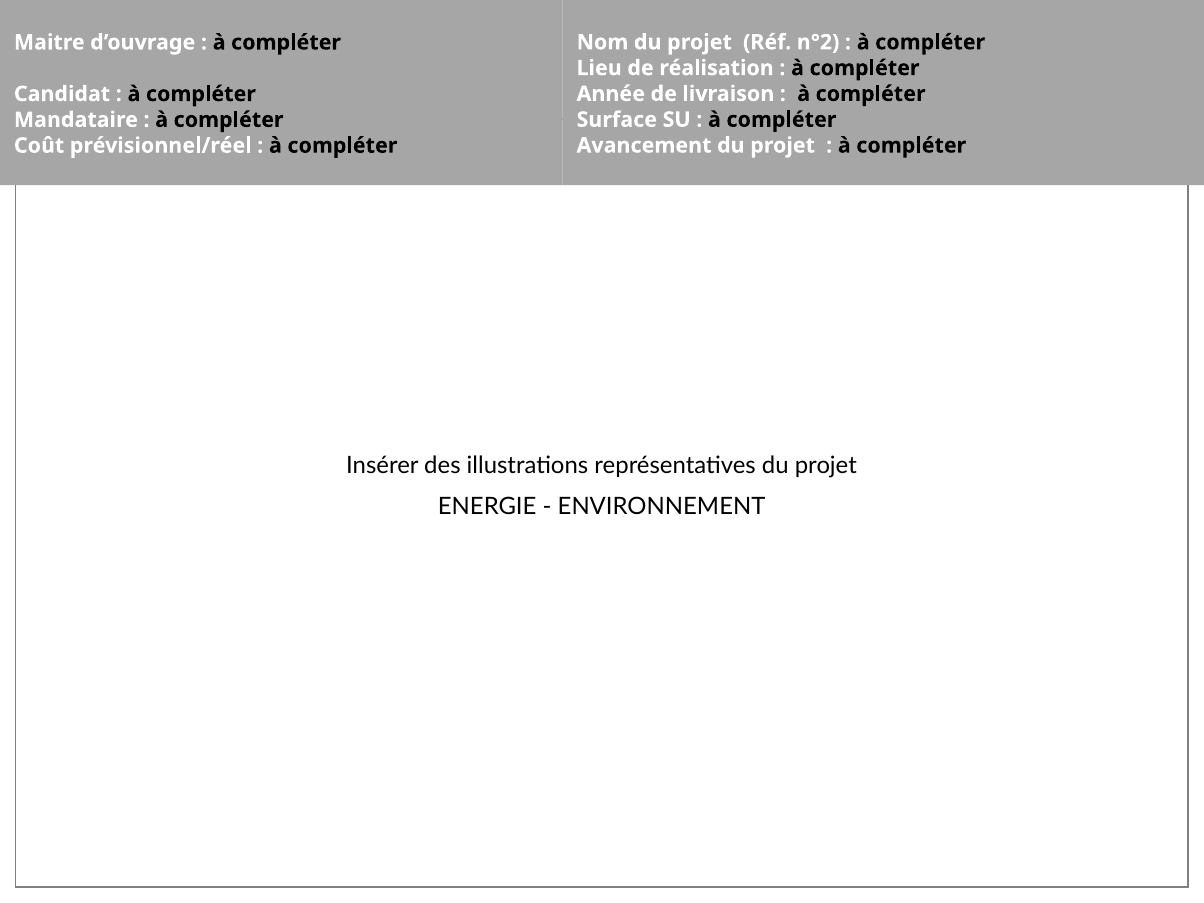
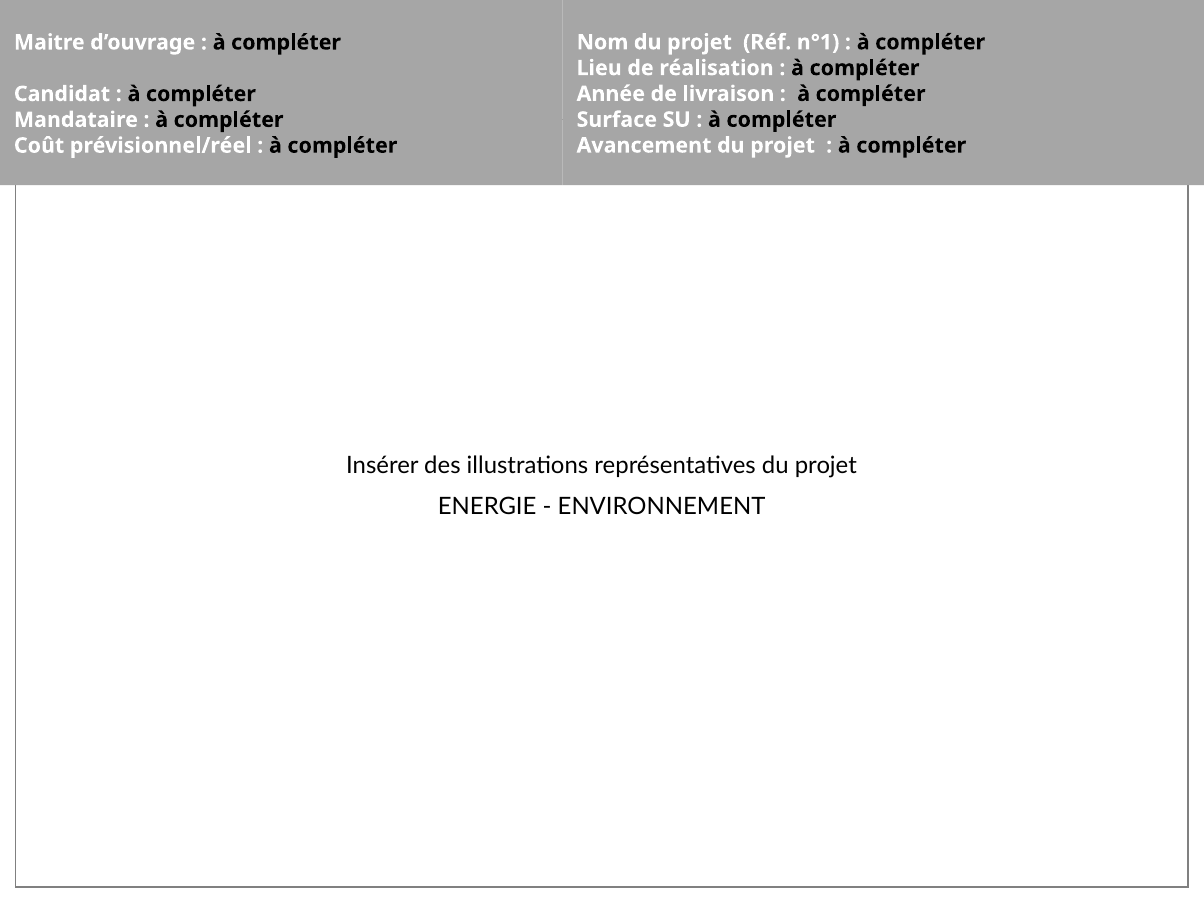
n°2: n°2 -> n°1 (818, 42)
